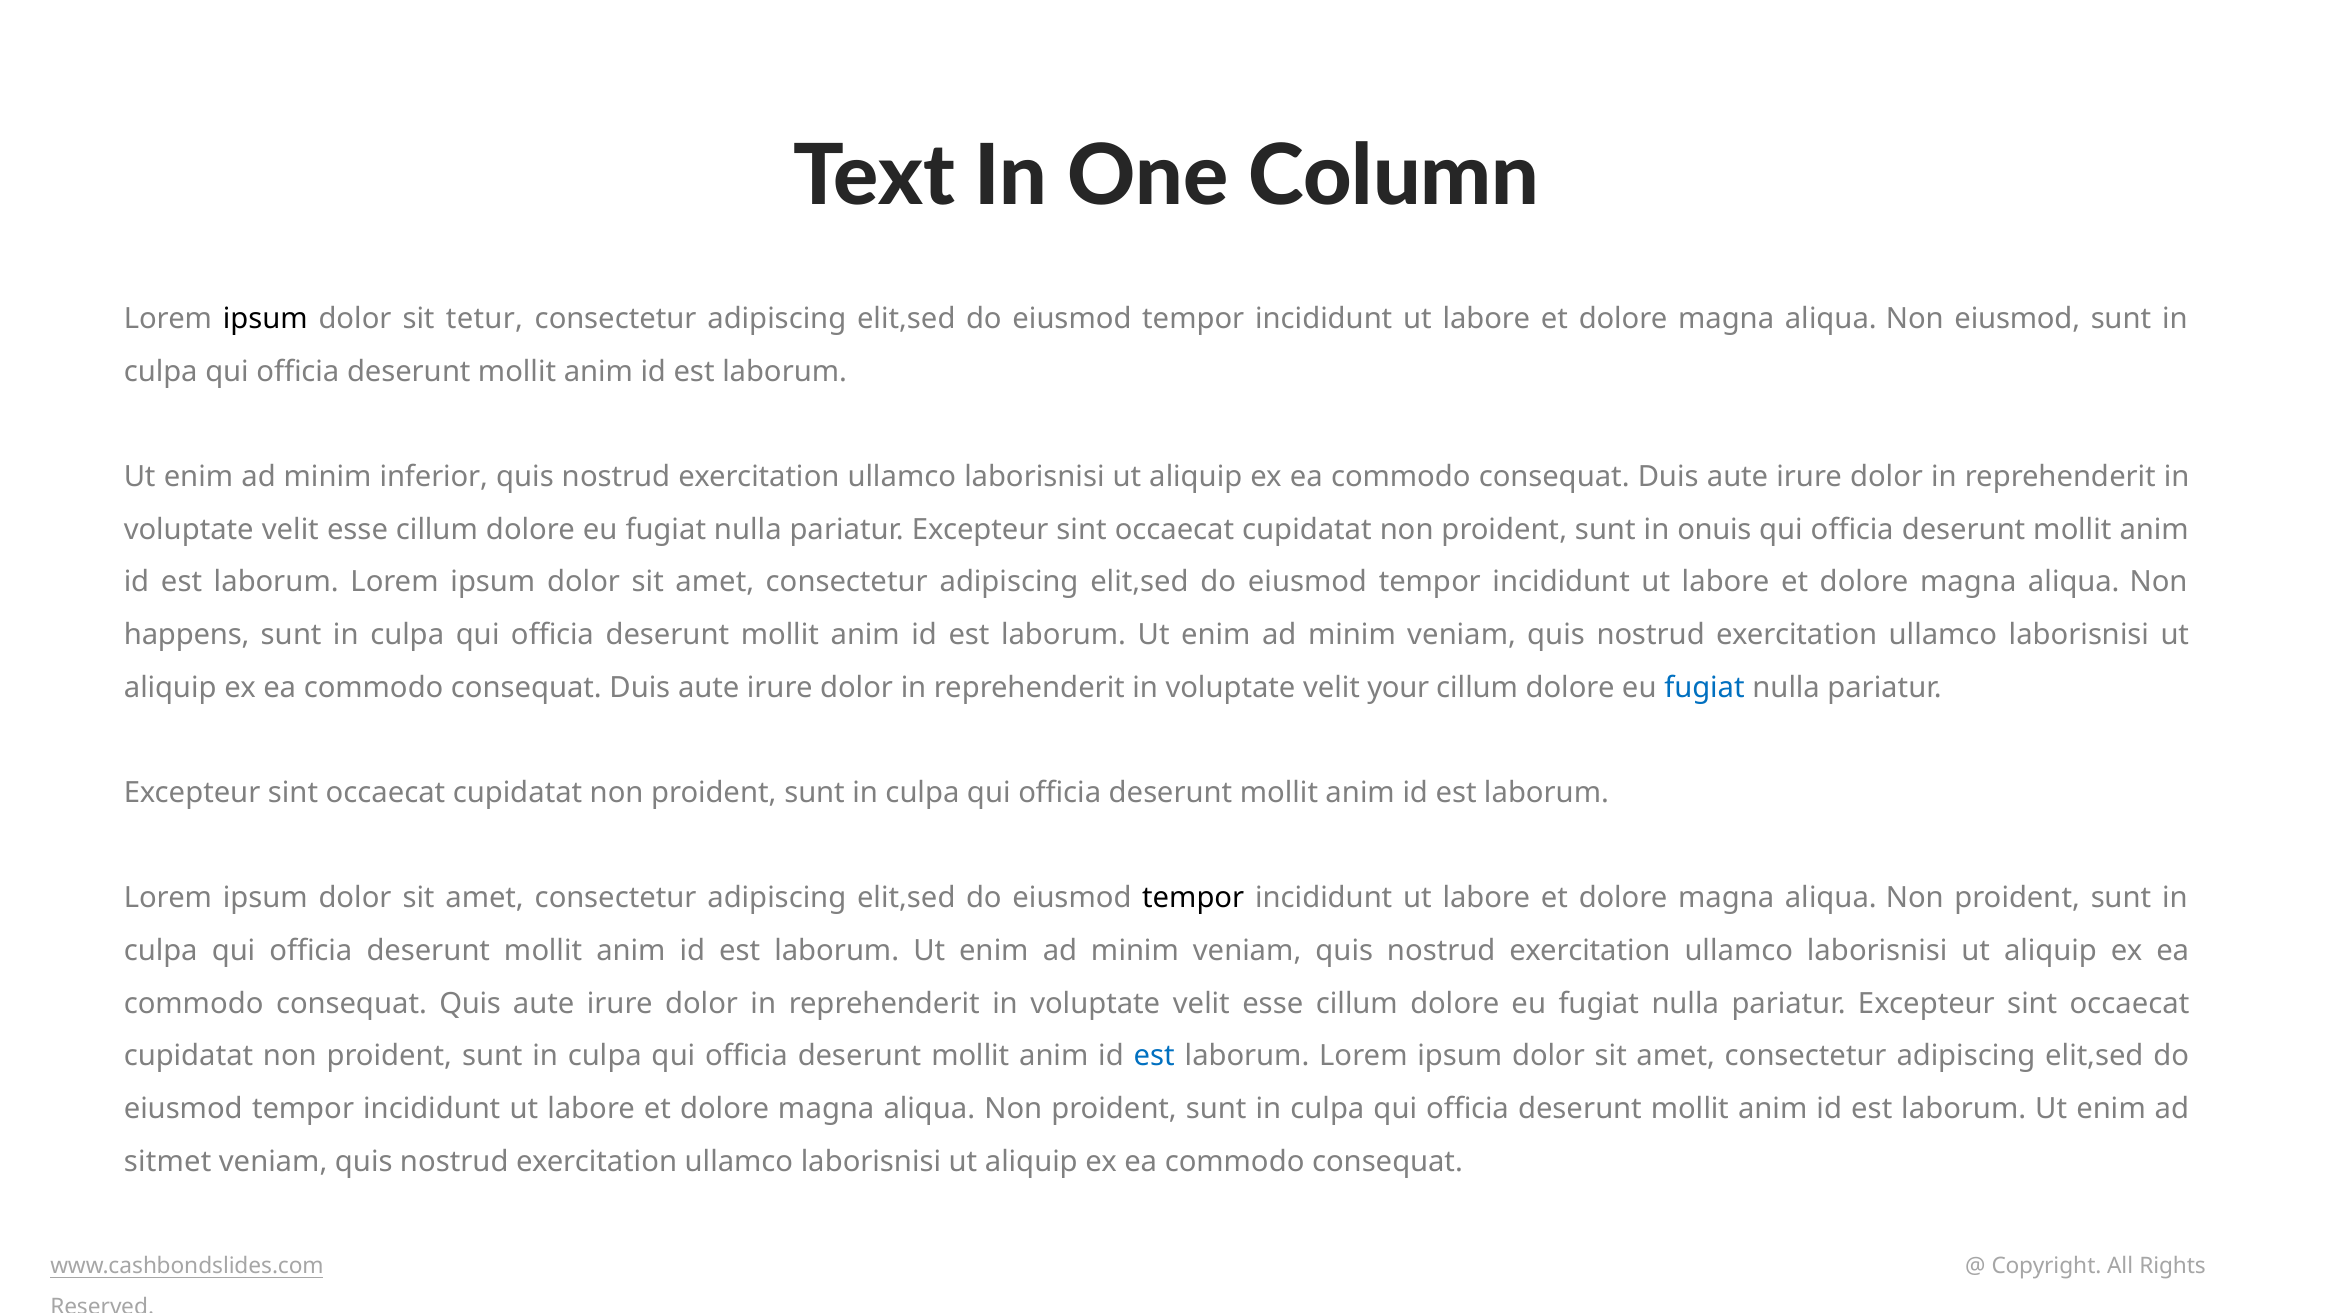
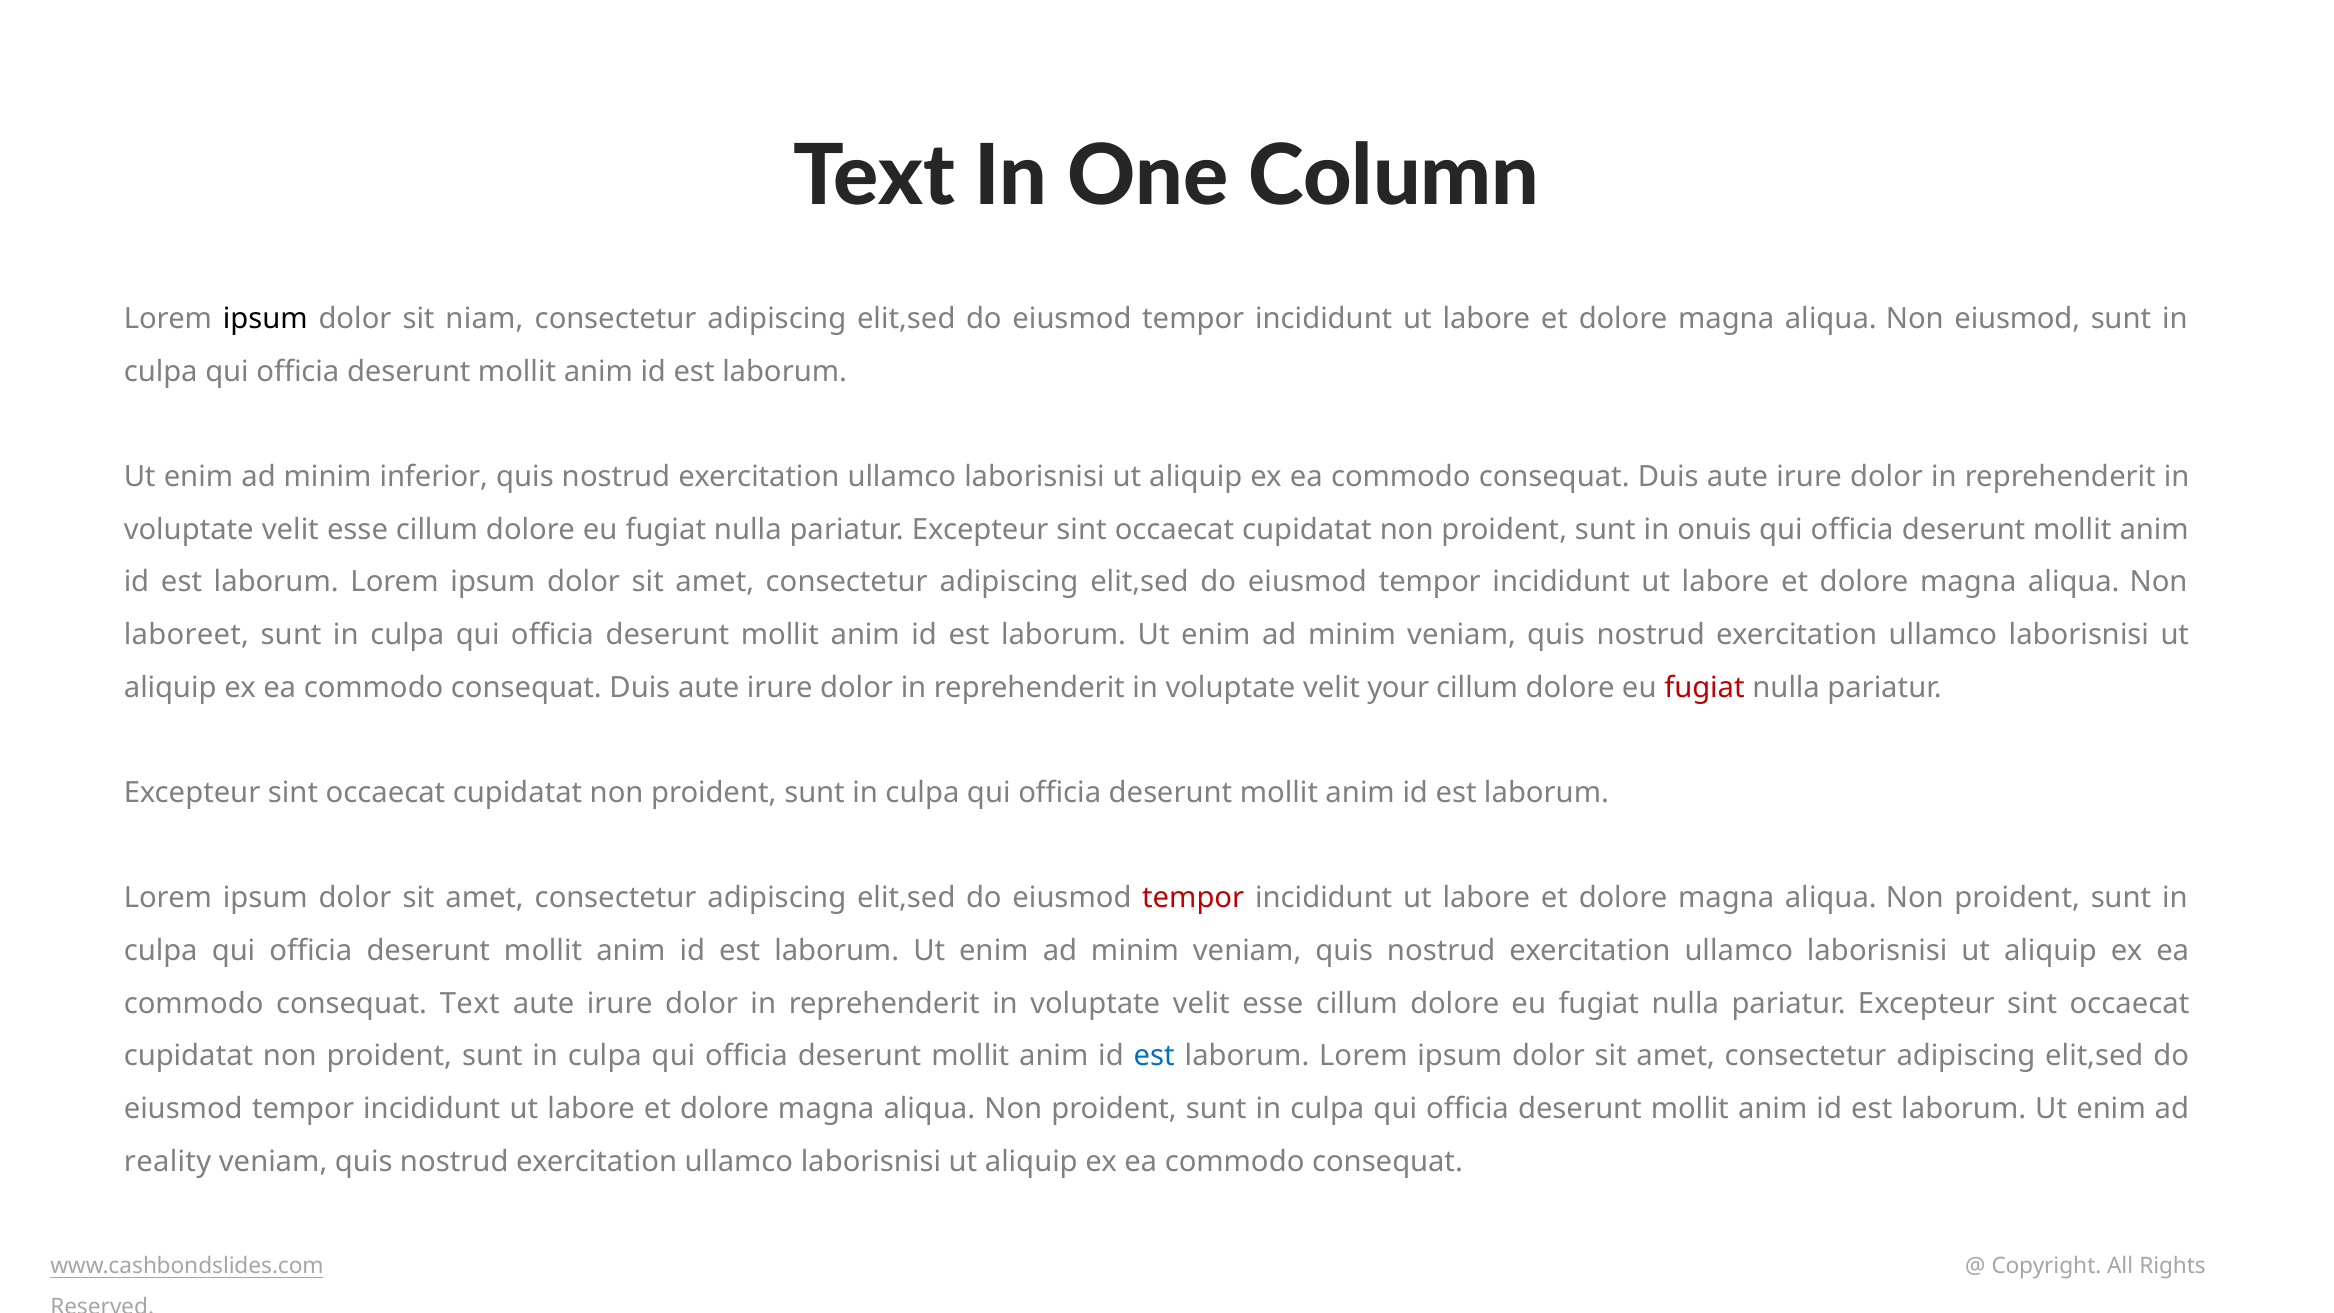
tetur: tetur -> niam (485, 319)
happens: happens -> laboreet (186, 635)
fugiat colour: blue -> red (1704, 688)
tempor colour: black -> red (1193, 898)
Quis: Quis -> Text (470, 1004)
sitmet: sitmet -> reality (168, 1161)
